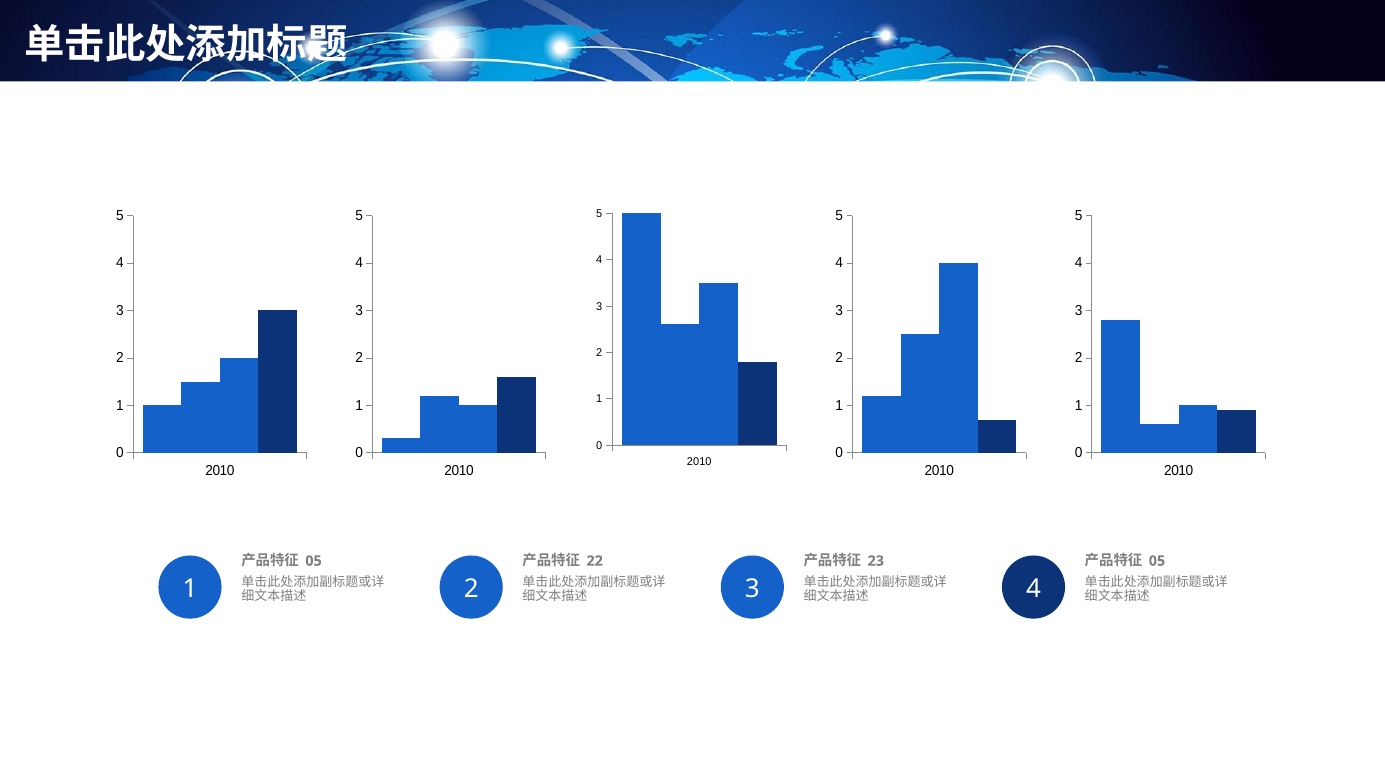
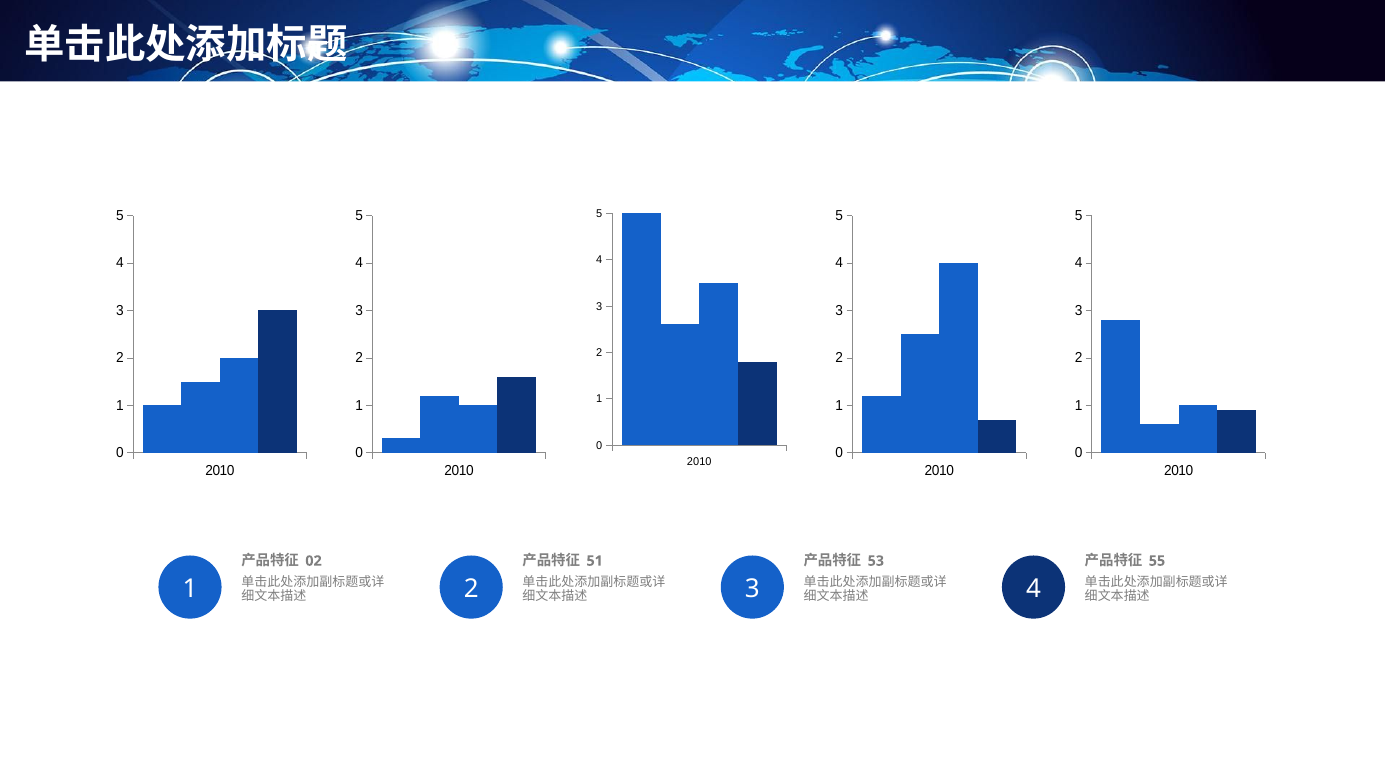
05: 05 -> 02 (314, 561)
22: 22 -> 51 (595, 561)
23: 23 -> 53 (876, 561)
05: 05 -> 55 (1157, 561)
